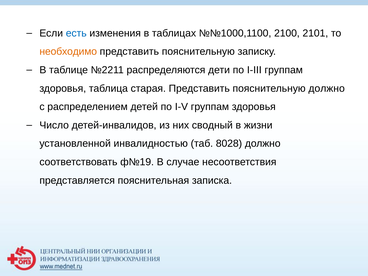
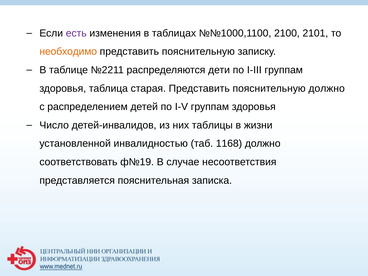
есть colour: blue -> purple (76, 33)
сводный: сводный -> таблицы (212, 125)
8028: 8028 -> 1168 (229, 144)
